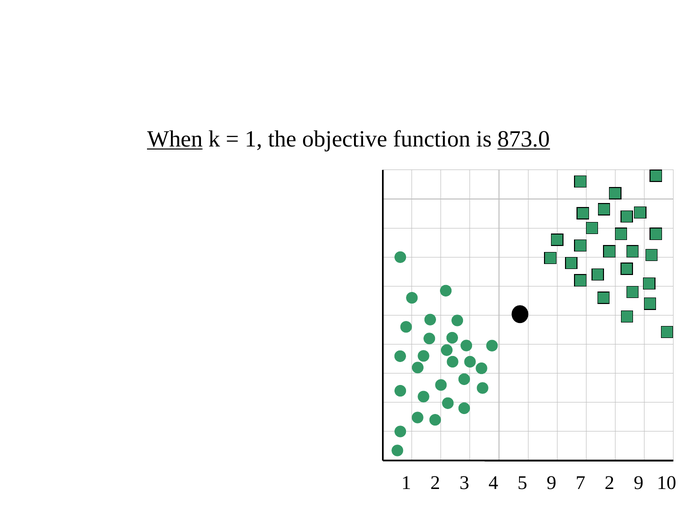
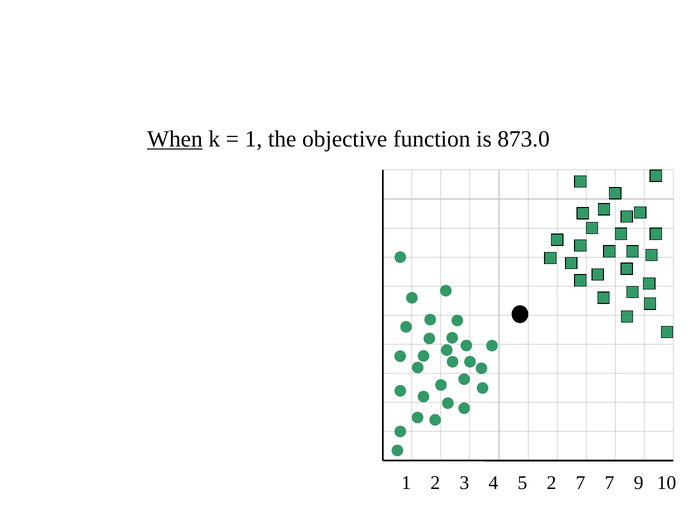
873.0 underline: present -> none (524, 139)
5 9: 9 -> 2 (551, 483)
7 2: 2 -> 7 (610, 483)
